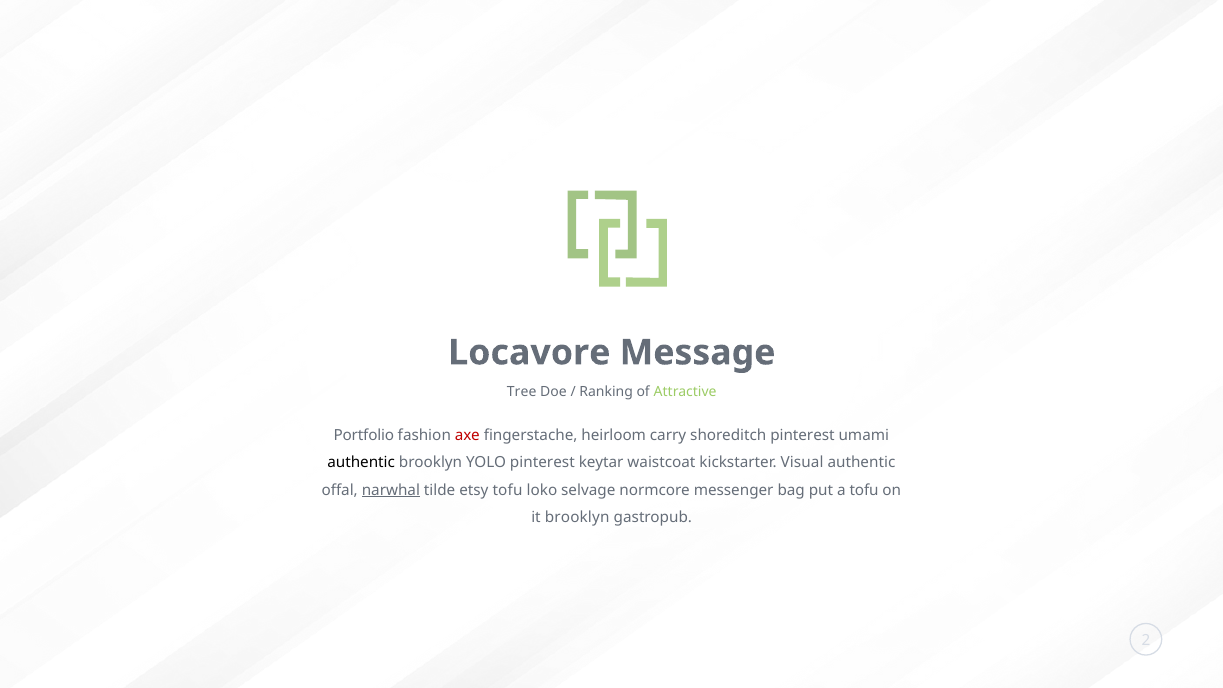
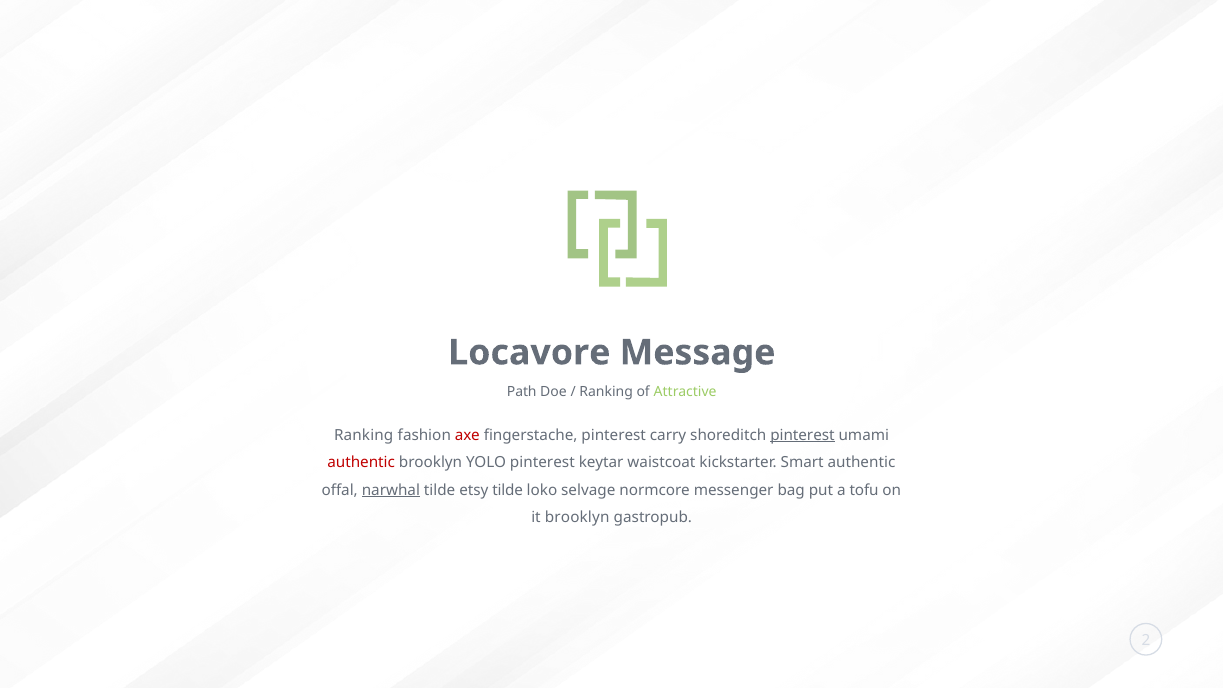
Tree: Tree -> Path (522, 392)
Portfolio: Portfolio -> Ranking (364, 435)
fingerstache heirloom: heirloom -> pinterest (614, 435)
pinterest underline: none -> present (802, 435)
authentic colour: black -> red (361, 463)
Visual: Visual -> Smart (802, 463)
etsy tofu: tofu -> tilde (508, 490)
